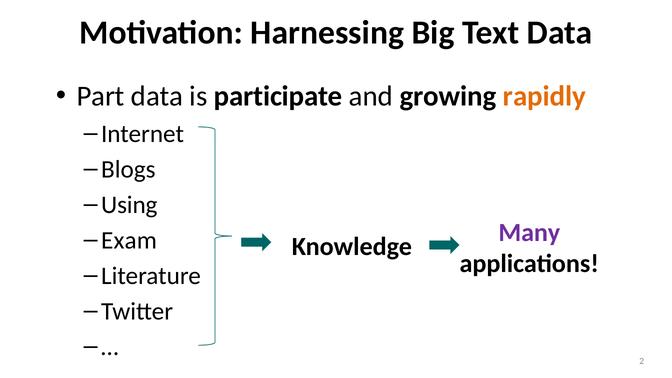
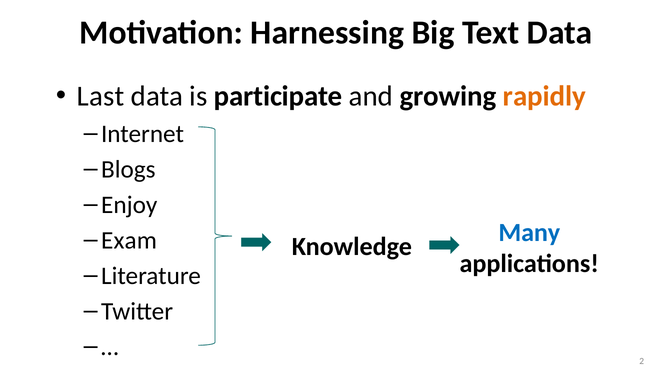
Part: Part -> Last (101, 96)
Using: Using -> Enjoy (129, 205)
Many colour: purple -> blue (529, 232)
